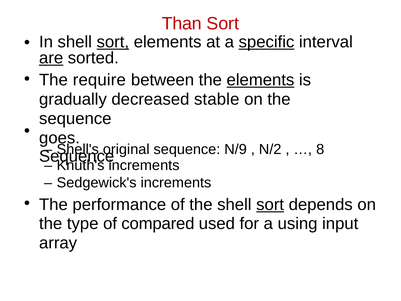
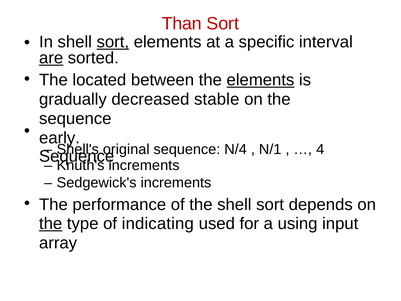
specific underline: present -> none (266, 42)
require: require -> located (99, 80)
goes: goes -> early (59, 138)
N/9: N/9 -> N/4 (236, 149)
N/2: N/2 -> N/1 (270, 149)
8: 8 -> 4 (320, 149)
sort underline: present -> none (270, 204)
the underline: none -> present (51, 224)
compared: compared -> indicating (158, 224)
